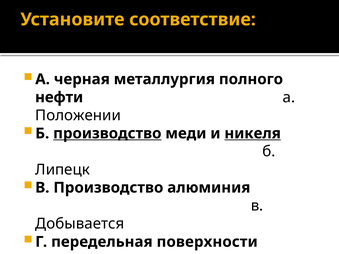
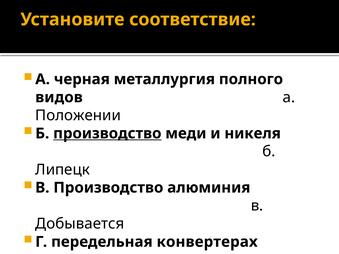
нефти: нефти -> видов (59, 97)
никеля underline: present -> none (253, 134)
поверхности: поверхности -> конвертерах (207, 242)
